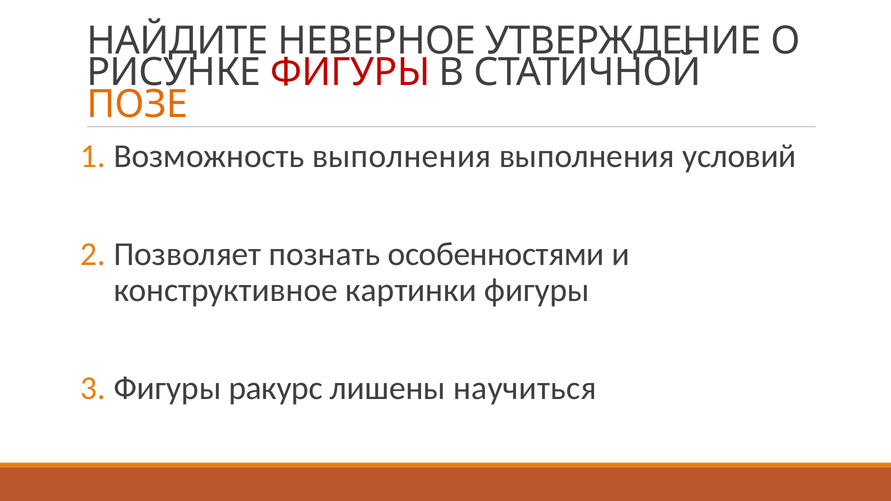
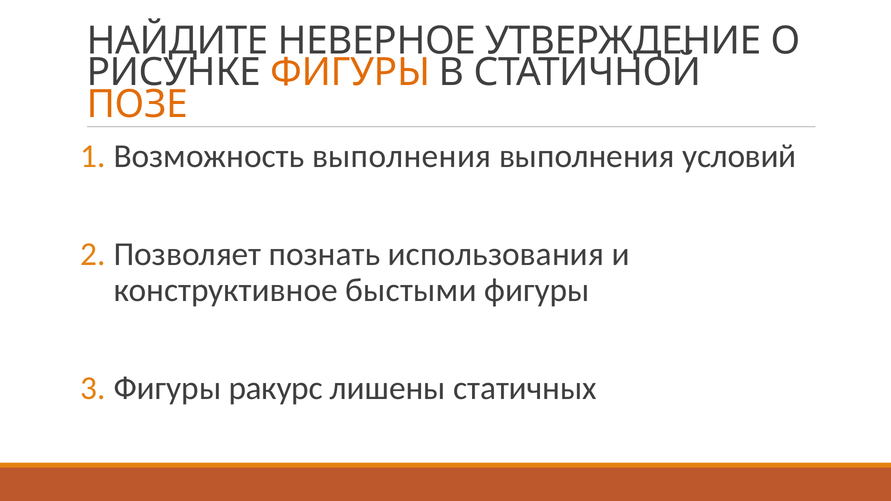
ФИГУРЫ colour: red -> orange (350, 73)
особенностями: особенностями -> использования (496, 254)
картинки: картинки -> быстыми (411, 290)
научиться: научиться -> статичных (525, 388)
